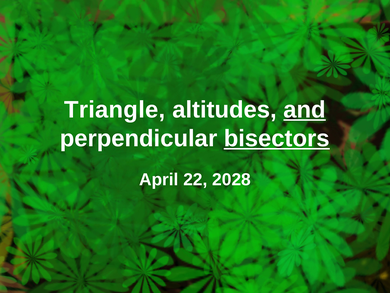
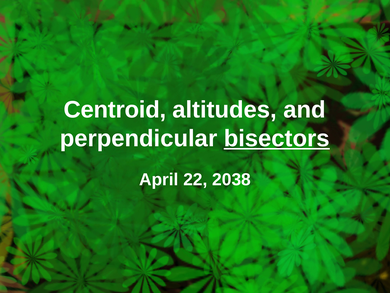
Triangle: Triangle -> Centroid (115, 110)
and underline: present -> none (305, 110)
2028: 2028 -> 2038 (232, 179)
